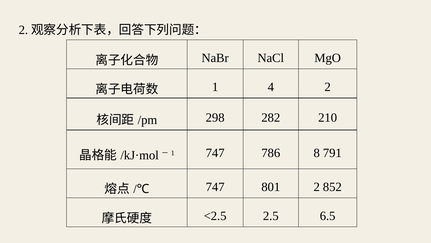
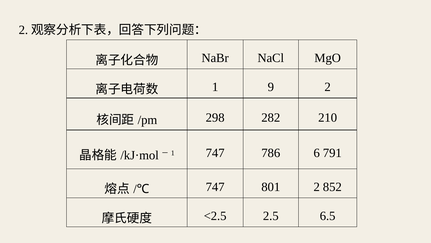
4: 4 -> 9 (271, 87)
8: 8 -> 6 (317, 153)
